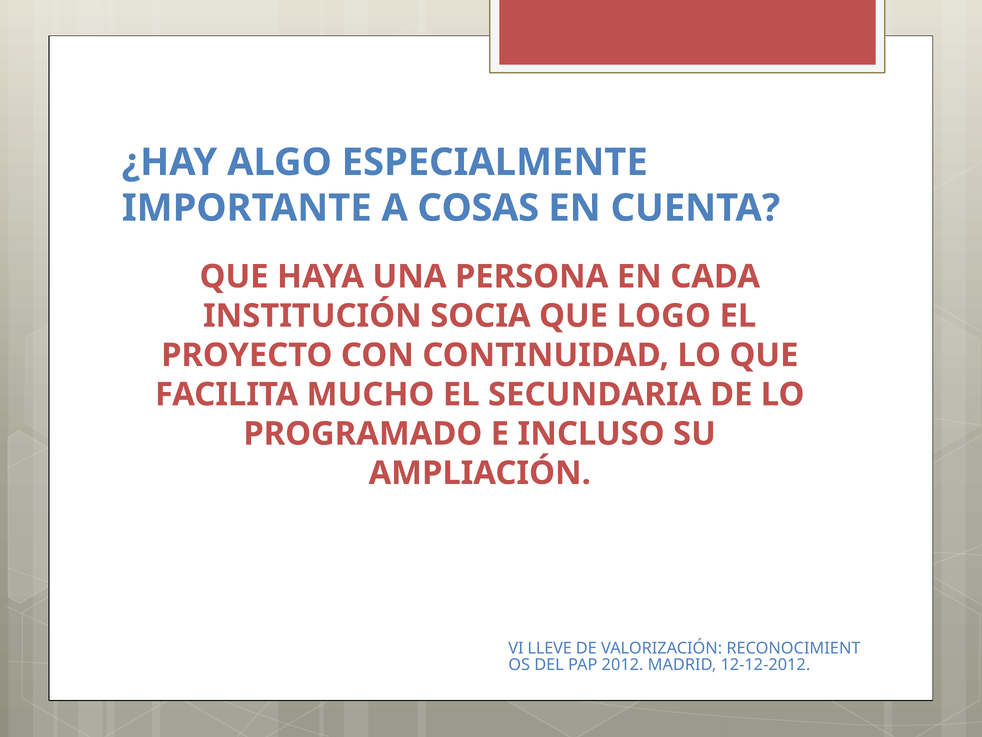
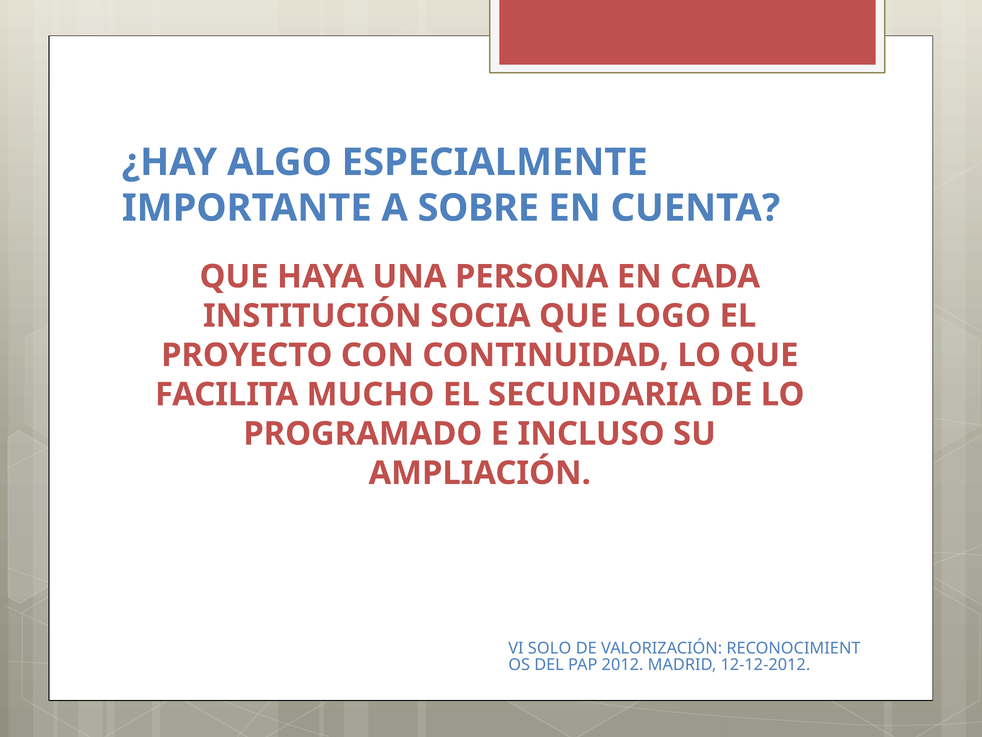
COSAS: COSAS -> SOBRE (478, 208)
LLEVE: LLEVE -> SOLO (550, 648)
